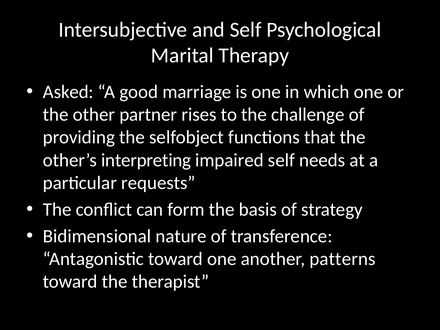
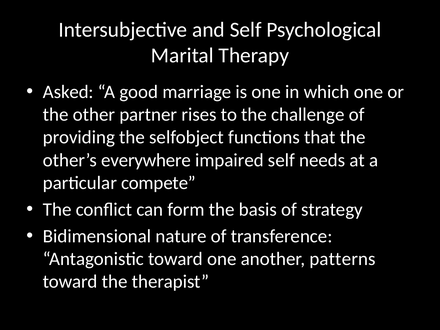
interpreting: interpreting -> everywhere (146, 160)
requests: requests -> compete (158, 183)
